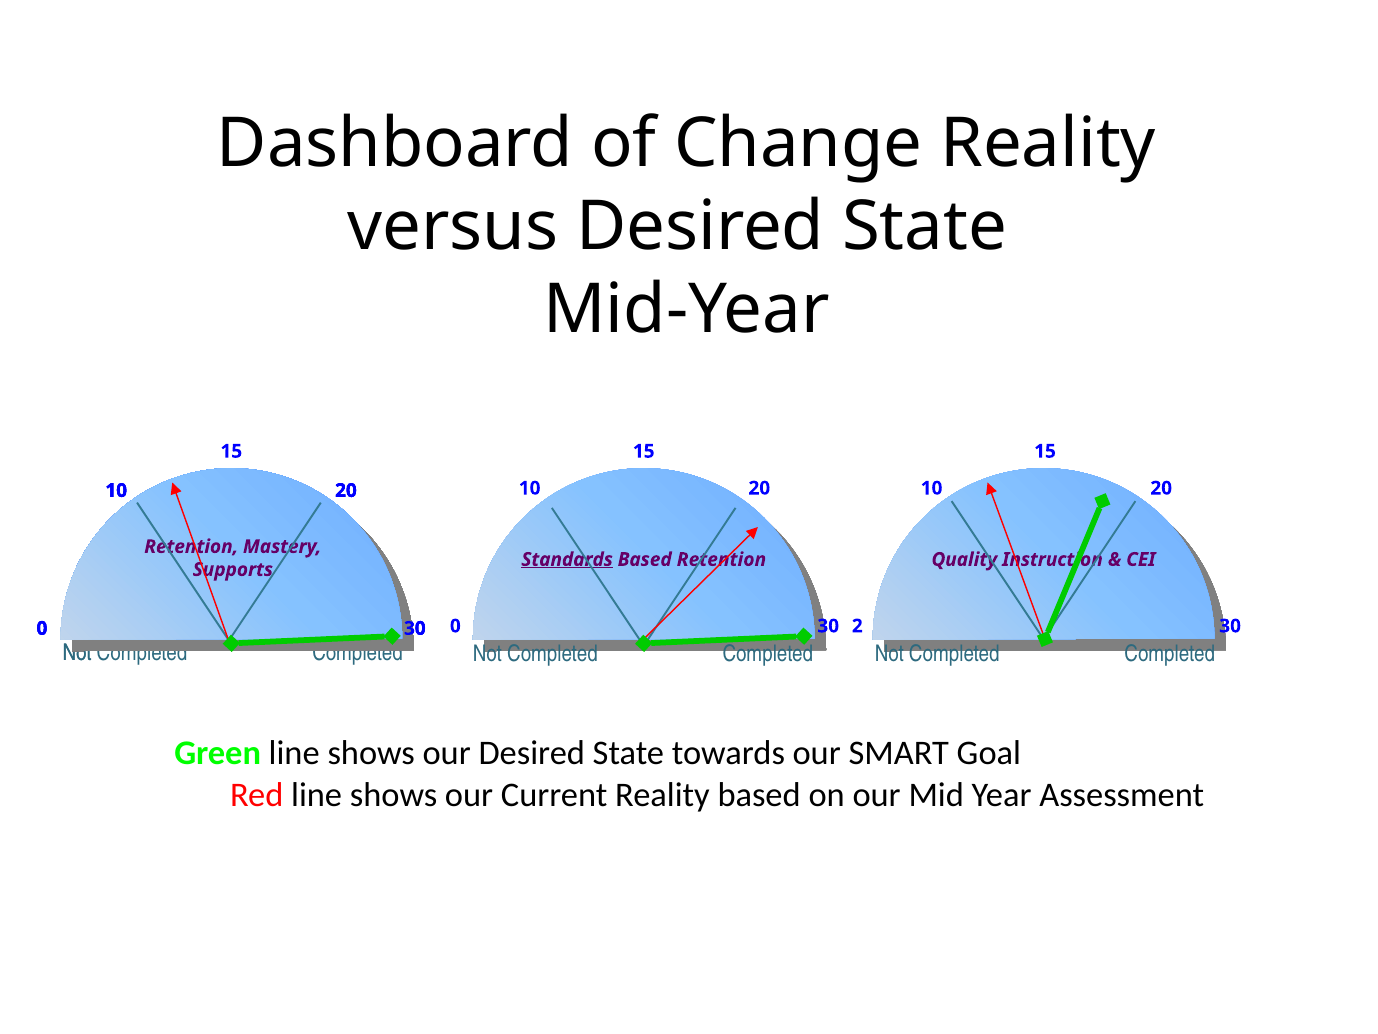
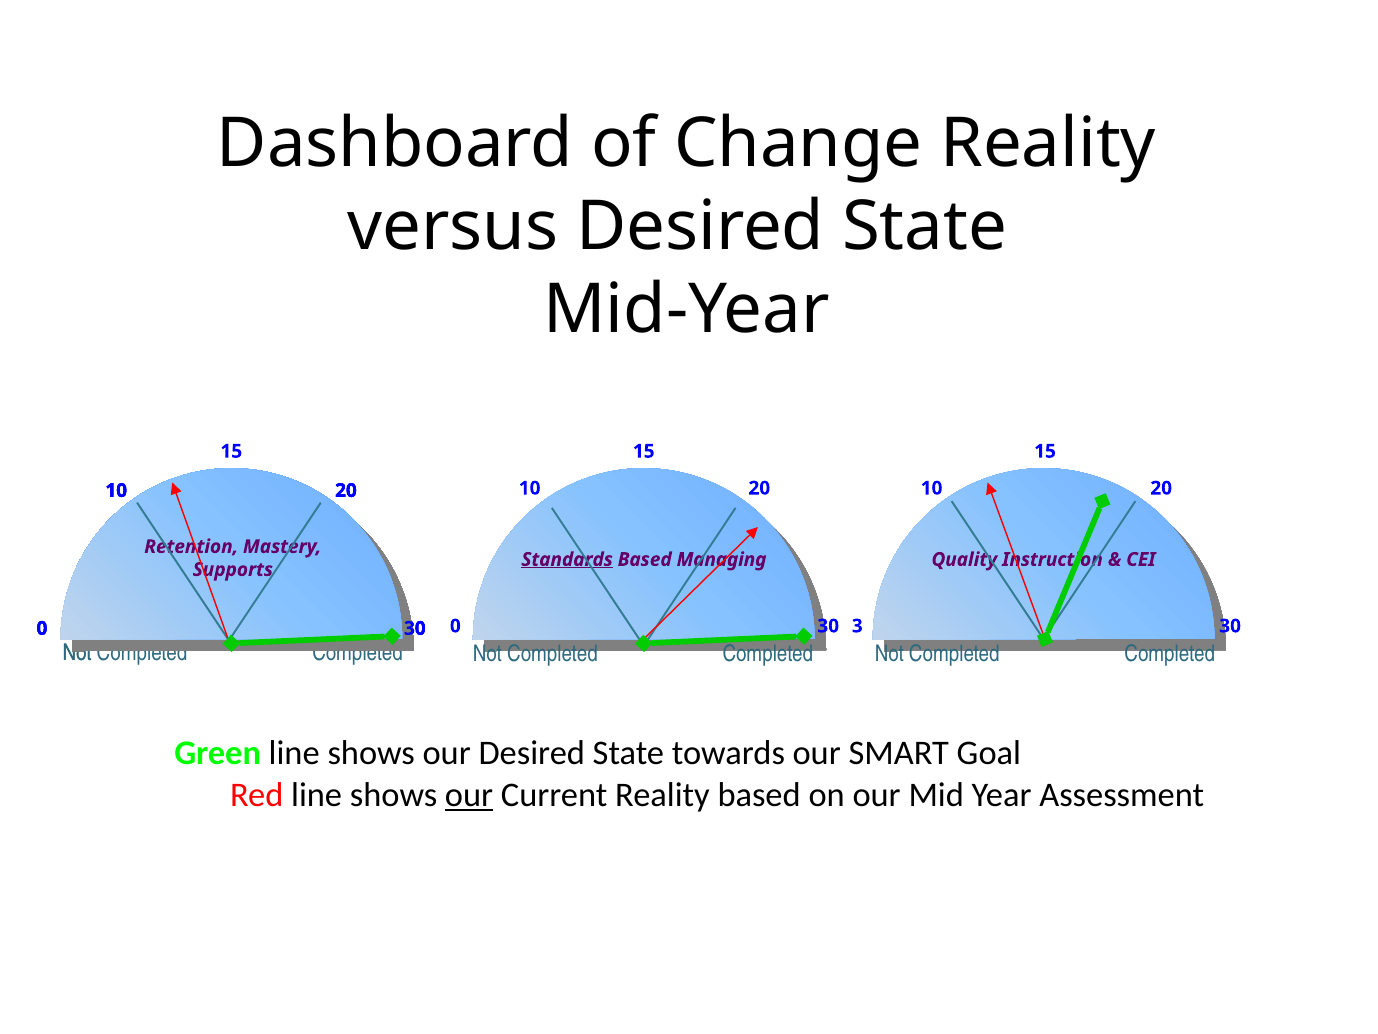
Based Retention: Retention -> Managing (722, 559)
2: 2 -> 3 (857, 626)
our underline: none -> present (469, 795)
